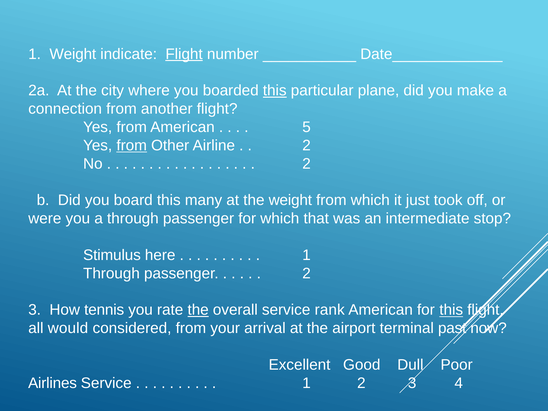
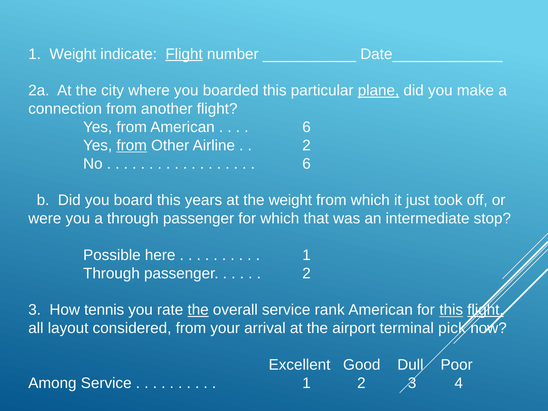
this underline: present -> none (275, 91)
plane underline: none -> present (379, 91)
5: 5 -> 6 (307, 127)
2: 2 -> 6 (307, 164)
many: many -> years (204, 200)
Stimulus: Stimulus -> Possible (112, 255)
flight underline: none -> present (485, 310)
would: would -> layout (68, 328)
past: past -> pick (452, 328)
Airlines: Airlines -> Among (52, 383)
